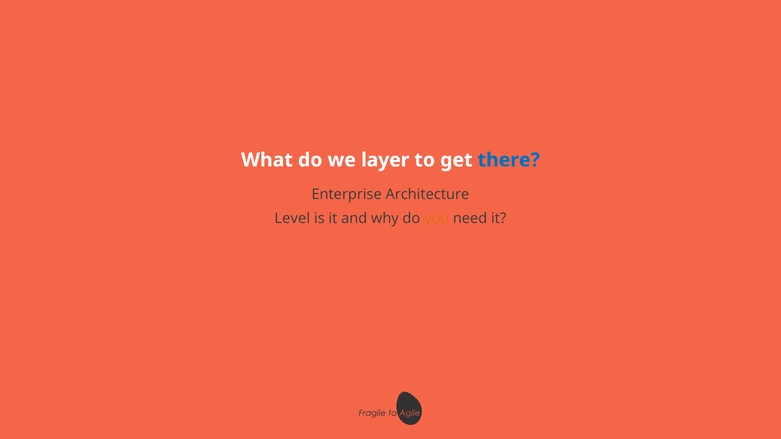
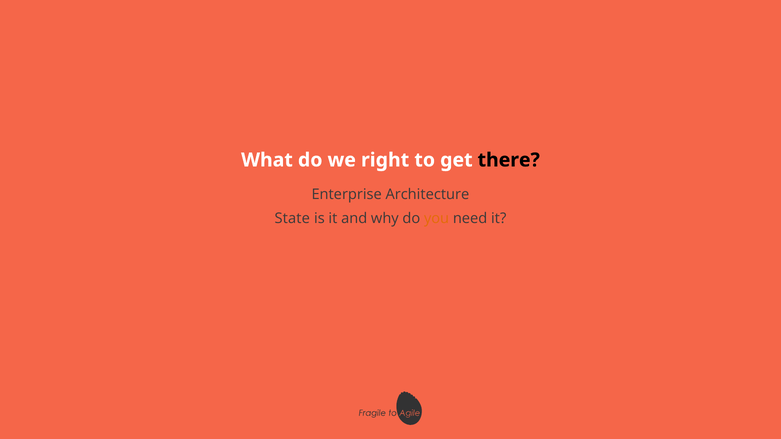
layer: layer -> right (385, 160)
there colour: blue -> black (509, 160)
Level: Level -> State (292, 219)
